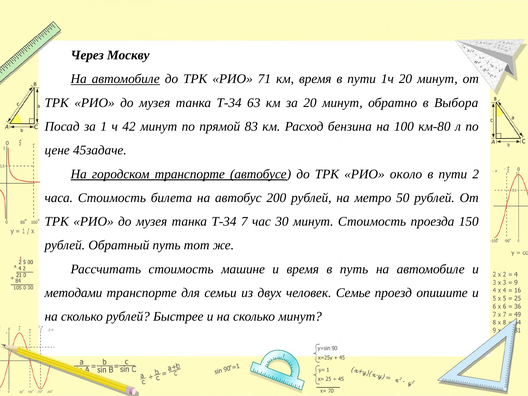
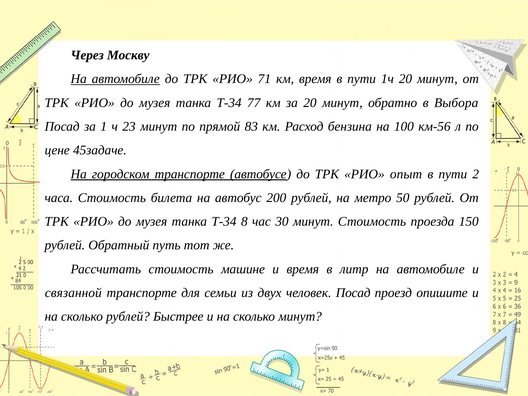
63: 63 -> 77 (254, 103)
42: 42 -> 23 (129, 126)
км-80: км-80 -> км-56 (434, 126)
около: около -> опыт (406, 174)
7: 7 -> 8 (244, 221)
в путь: путь -> литр (354, 269)
методами: методами -> связанной (73, 293)
человек Семье: Семье -> Посад (353, 293)
